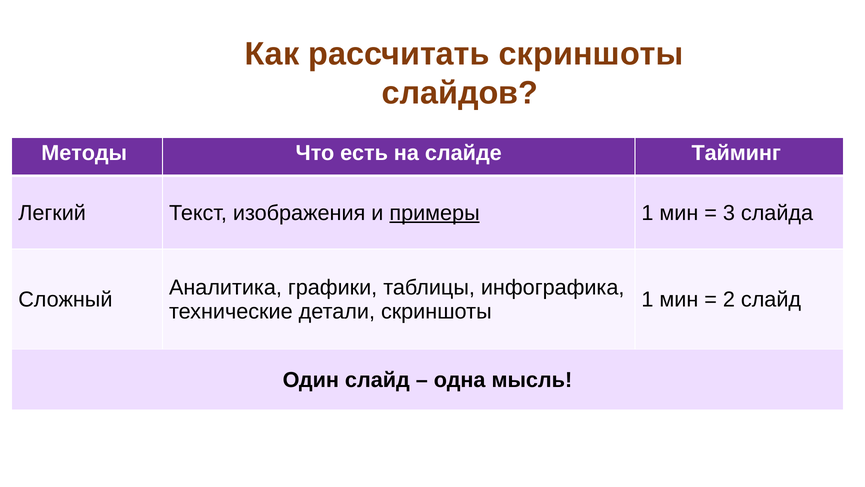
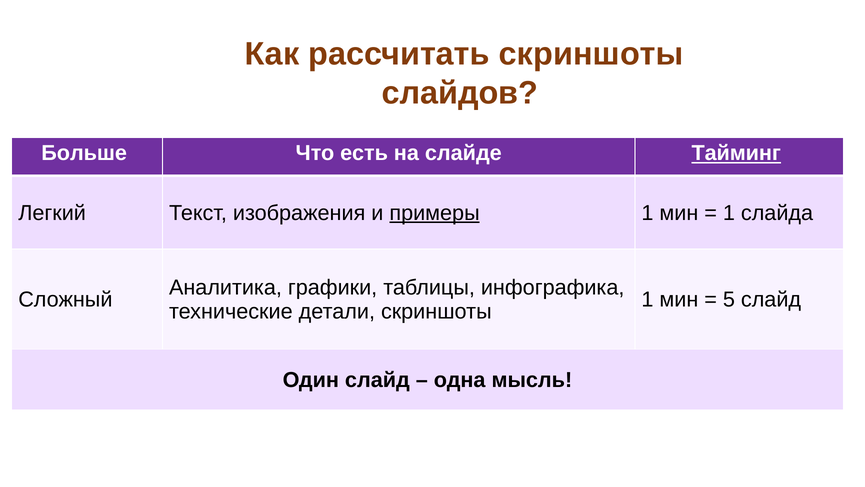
Методы: Методы -> Больше (84, 153)
Тайминг underline: none -> present (736, 153)
3: 3 -> 1 (729, 213)
2: 2 -> 5 (729, 299)
